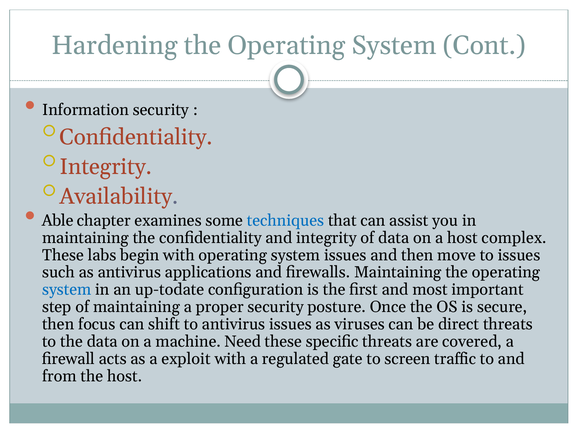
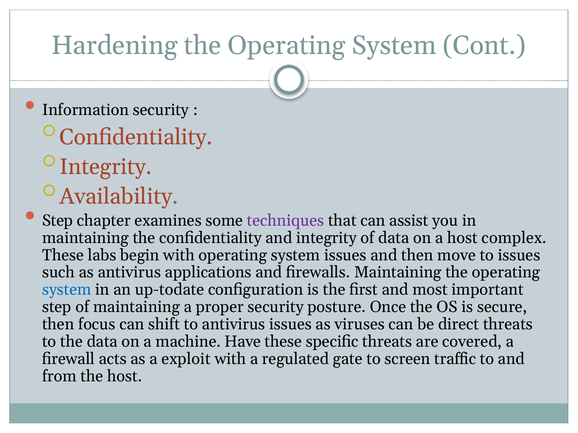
Able: Able -> Step (58, 221)
techniques colour: blue -> purple (286, 221)
Need: Need -> Have (243, 342)
